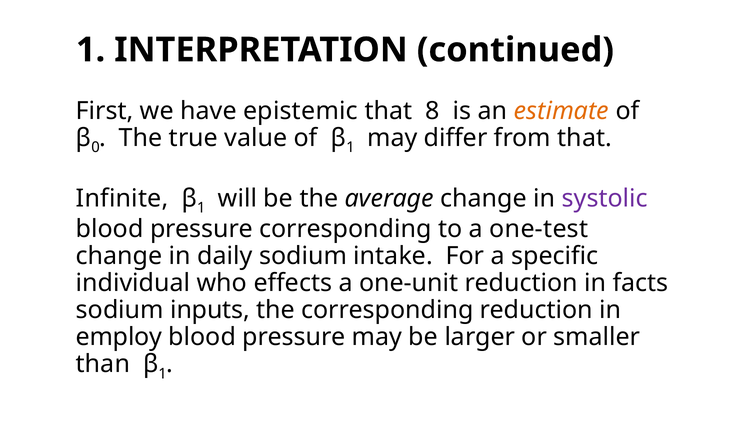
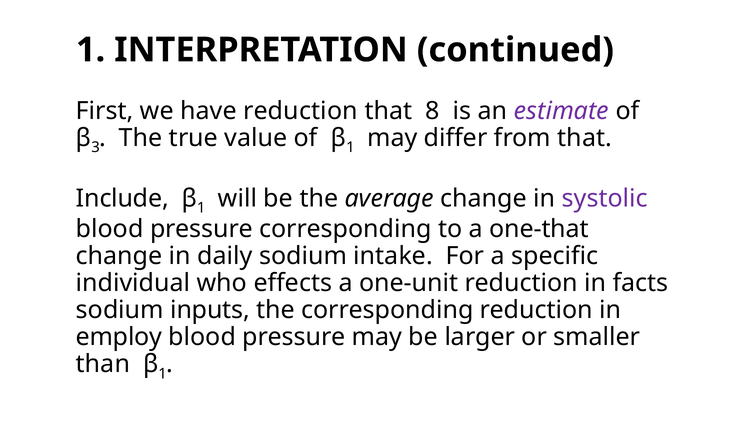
have epistemic: epistemic -> reduction (301, 111)
estimate colour: orange -> purple (561, 111)
0: 0 -> 3 (95, 148)
Infinite: Infinite -> Include (122, 199)
one-test: one-test -> one-that (539, 229)
